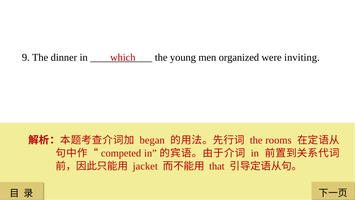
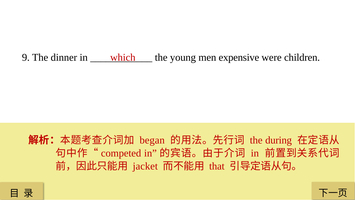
organized: organized -> expensive (239, 57)
inviting: inviting -> children (302, 57)
rooms: rooms -> during (279, 140)
